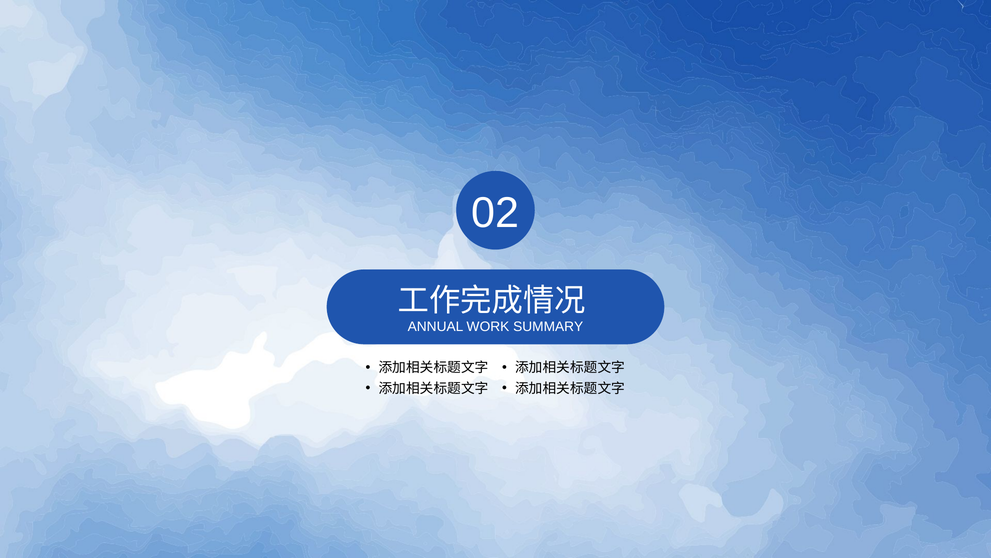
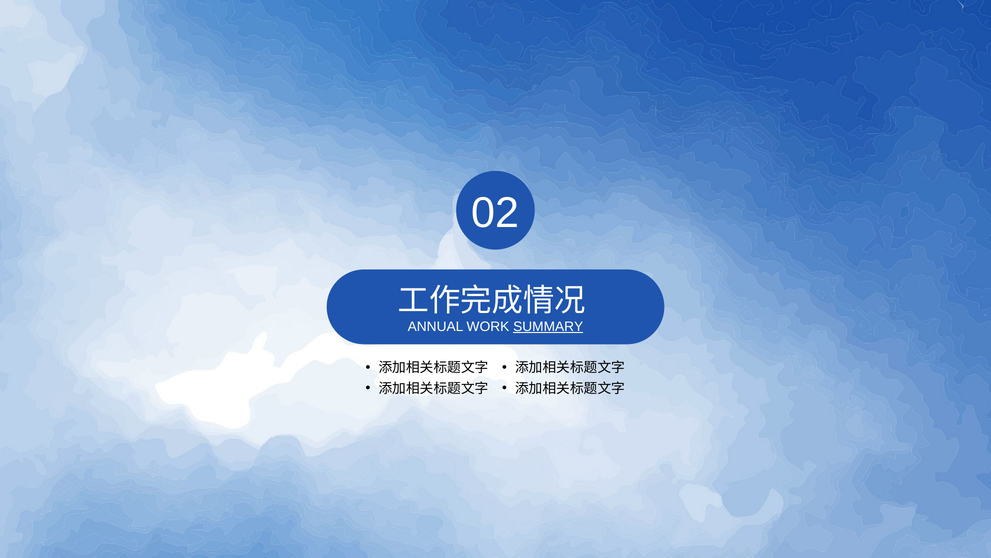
SUMMARY underline: none -> present (548, 326)
